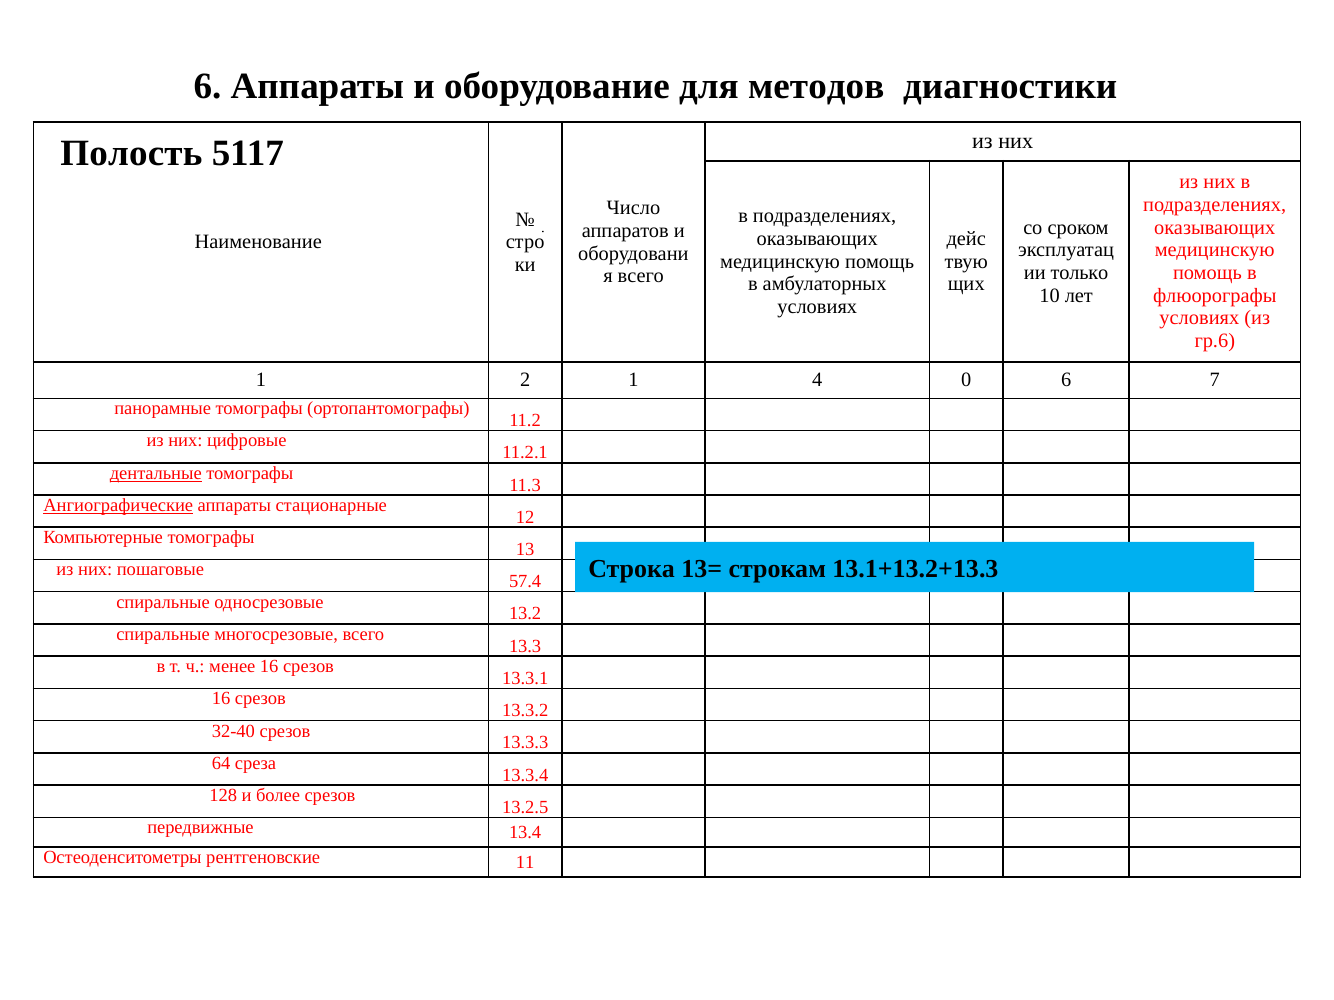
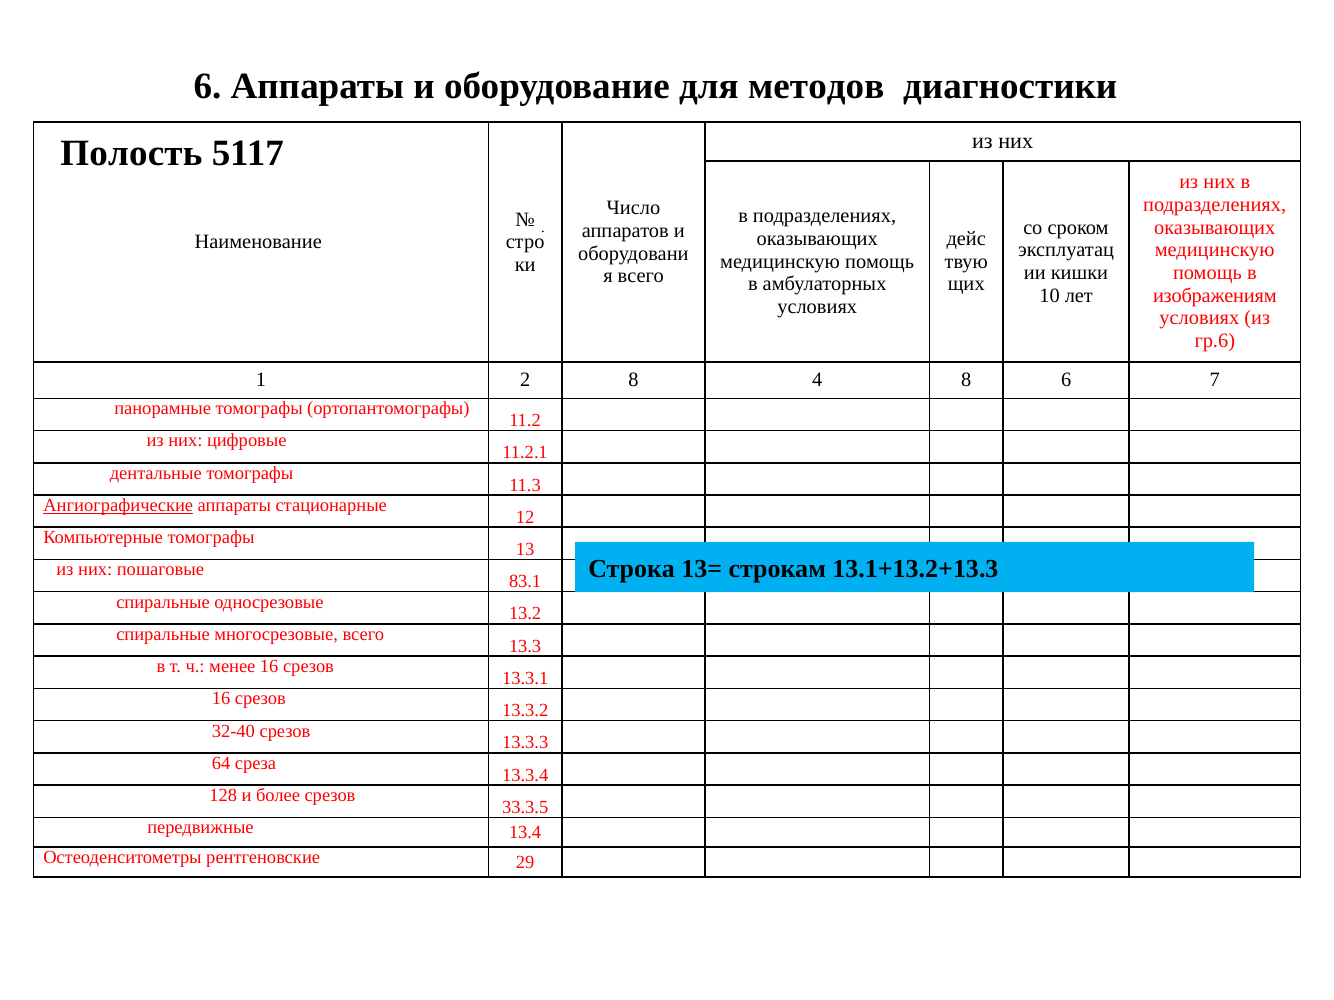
только: только -> кишки (1079, 273)
флюорографы: флюорографы -> изображениям (1215, 296)
2 1: 1 -> 8 (633, 380)
4 0: 0 -> 8 (966, 380)
дентальные underline: present -> none (156, 473)
57.4: 57.4 -> 83.1 (525, 582)
13.2.5: 13.2.5 -> 33.3.5 (525, 808)
11: 11 -> 29 (525, 863)
